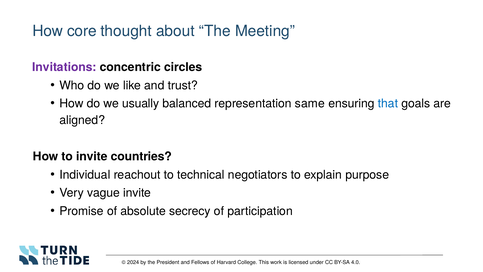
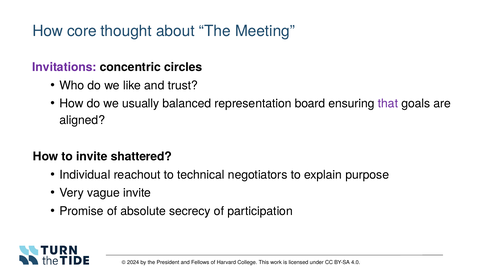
same: same -> board (310, 103)
that colour: blue -> purple (388, 103)
countries: countries -> shattered (141, 156)
